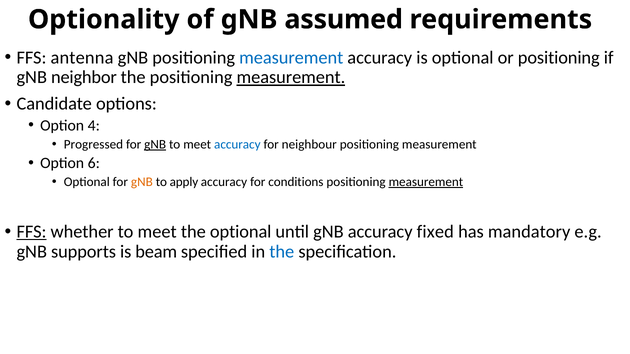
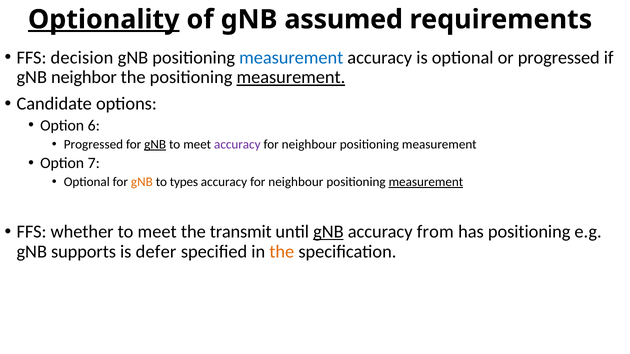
Optionality underline: none -> present (104, 20)
antenna: antenna -> decision (82, 58)
or positioning: positioning -> progressed (559, 58)
4: 4 -> 6 (94, 125)
accuracy colour: blue -> purple (237, 144)
6: 6 -> 7 (94, 163)
apply: apply -> types (184, 182)
conditions: conditions -> neighbour (296, 182)
FFS underline: present -> none (32, 232)
the optional: optional -> transmit (241, 232)
gNB underline: none -> present (328, 232)
fixed: fixed -> from (435, 232)
has mandatory: mandatory -> positioning (529, 232)
beam: beam -> defer (156, 252)
the colour: blue -> orange (282, 252)
